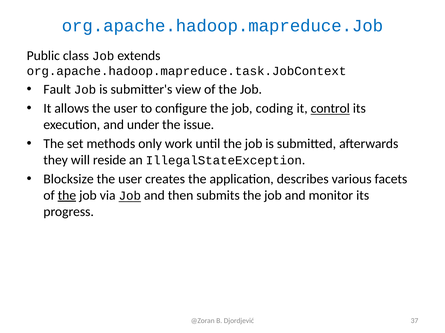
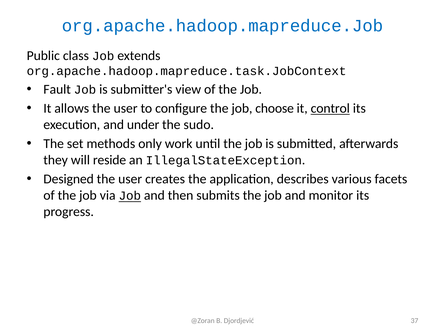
coding: coding -> choose (275, 109)
issue: issue -> sudo (199, 125)
Blocksize: Blocksize -> Designed (69, 179)
the underline: present -> none (67, 196)
